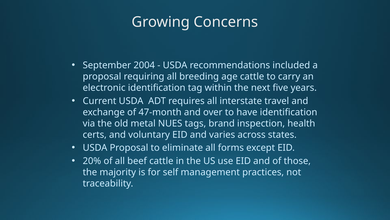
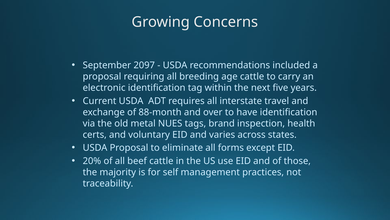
2004: 2004 -> 2097 (144, 65)
47-month: 47-month -> 88-month (160, 112)
